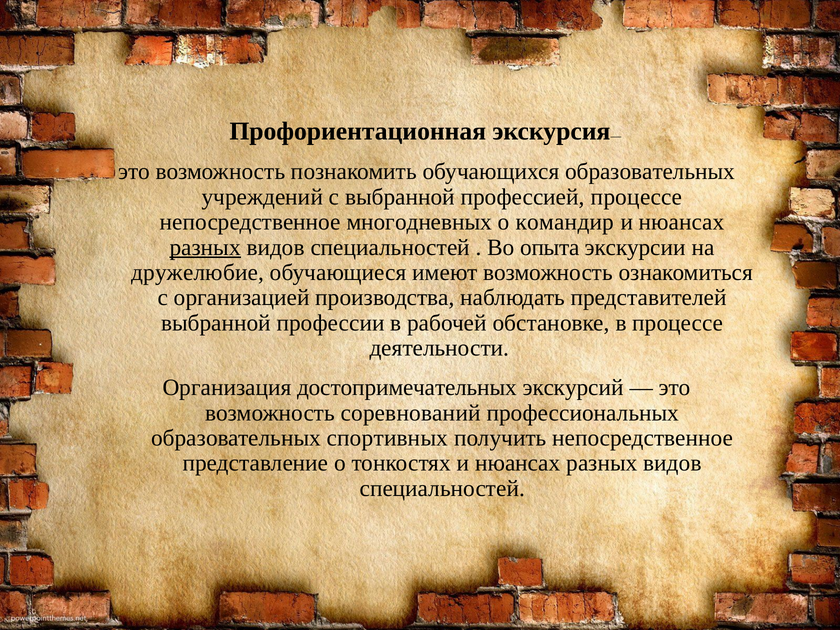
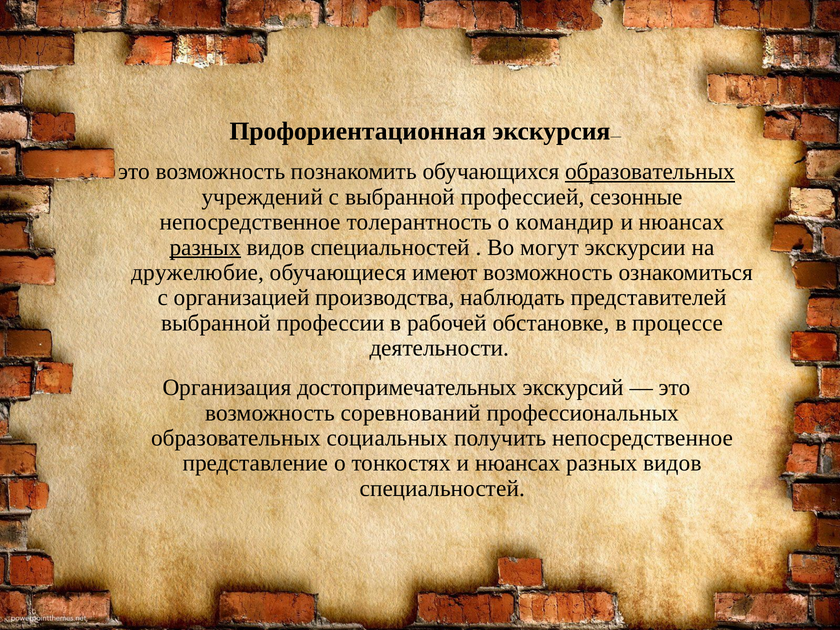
образовательных underline: none -> present (650, 172)
профессией процессе: процессе -> сезонные (637, 197)
многодневных: многодневных -> толерантность (419, 222)
опыта: опыта -> могут (550, 247)
спортивных: спортивных -> социальных (387, 438)
